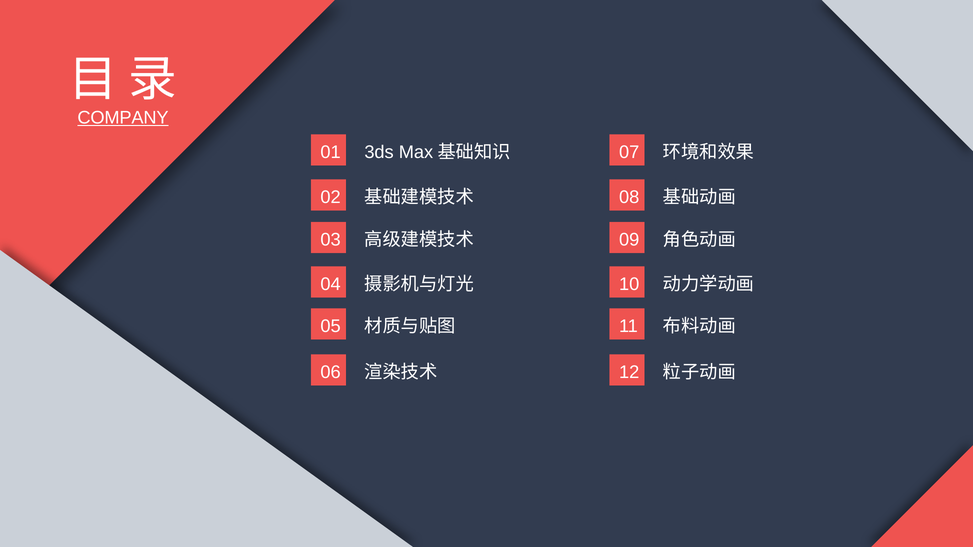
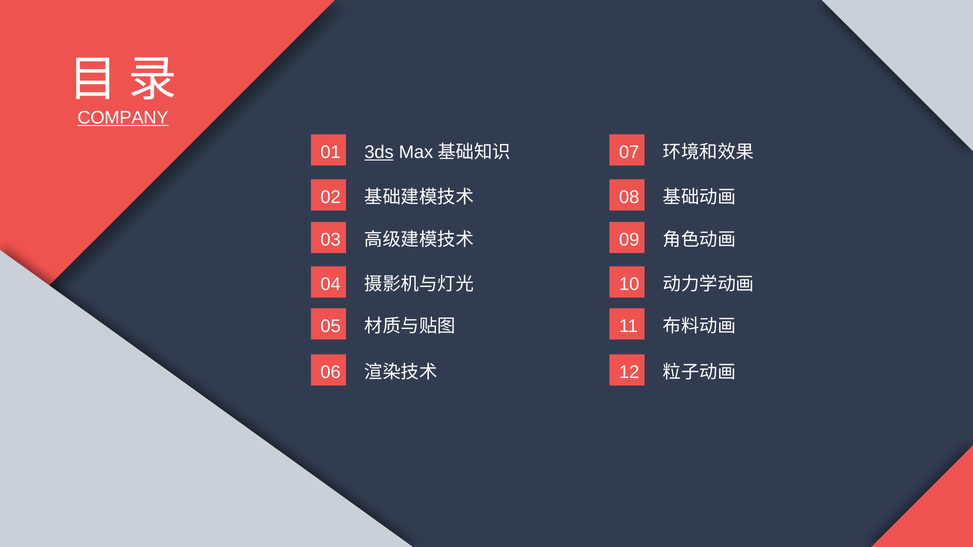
3ds underline: none -> present (379, 152)
